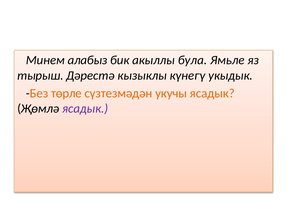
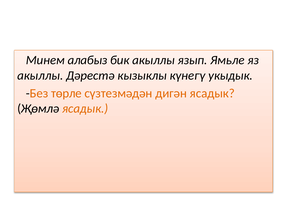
була: була -> язып (193, 60)
тырыш: тырыш -> акыллы (40, 76)
укучы: укучы -> дигән (171, 93)
ясадык colour: purple -> orange (85, 109)
